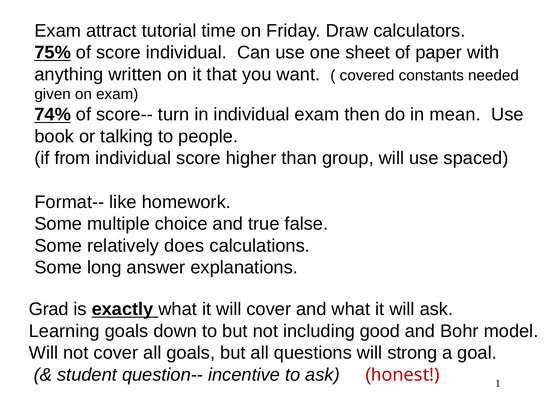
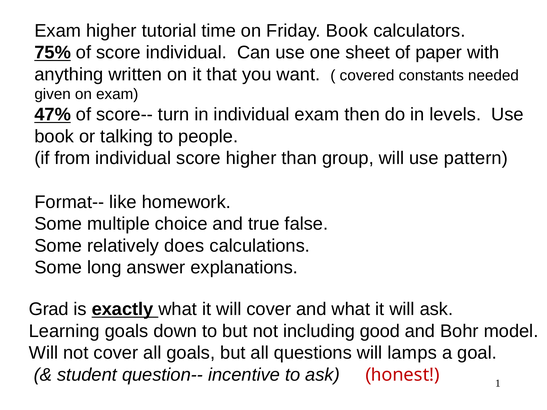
Exam attract: attract -> higher (111, 31)
Friday Draw: Draw -> Book (347, 31)
74%: 74% -> 47% (53, 115)
mean: mean -> levels (455, 115)
spaced: spaced -> pattern (476, 158)
strong: strong -> lamps (412, 353)
